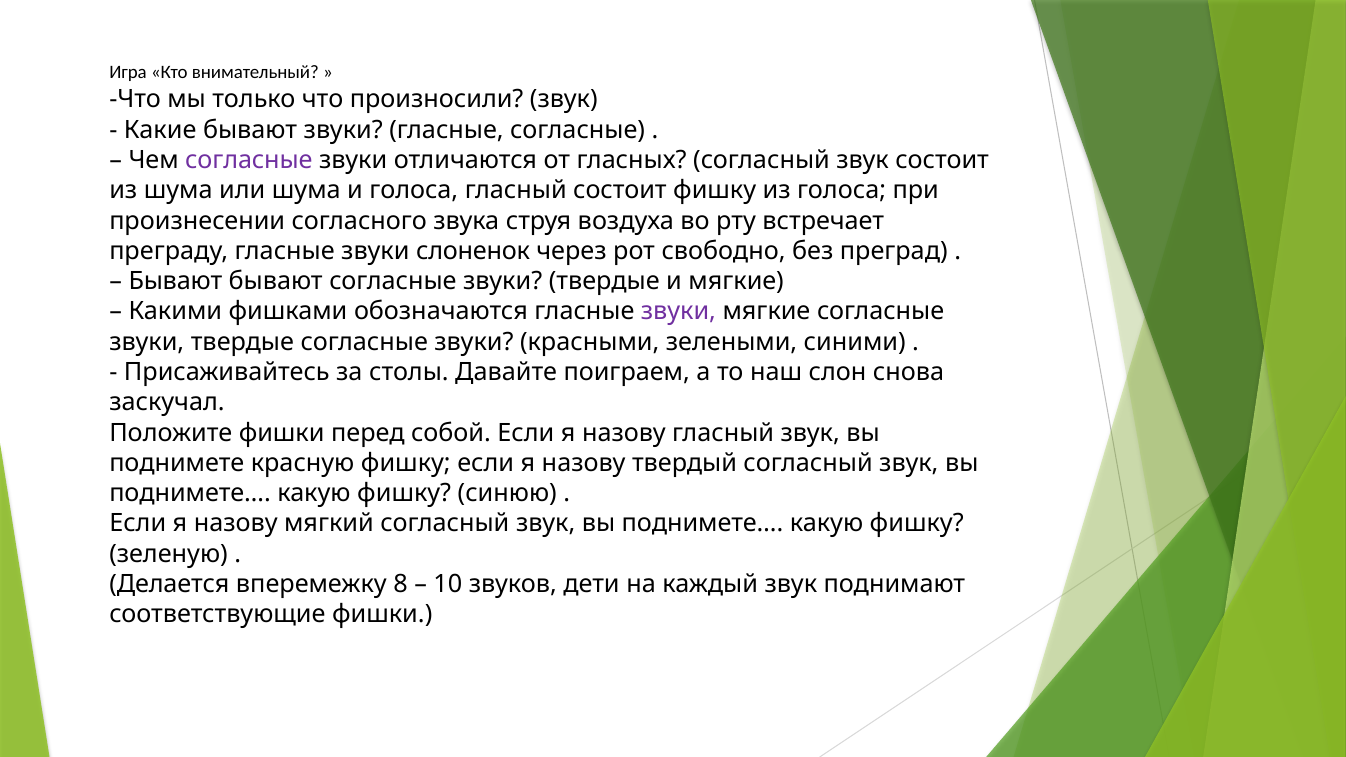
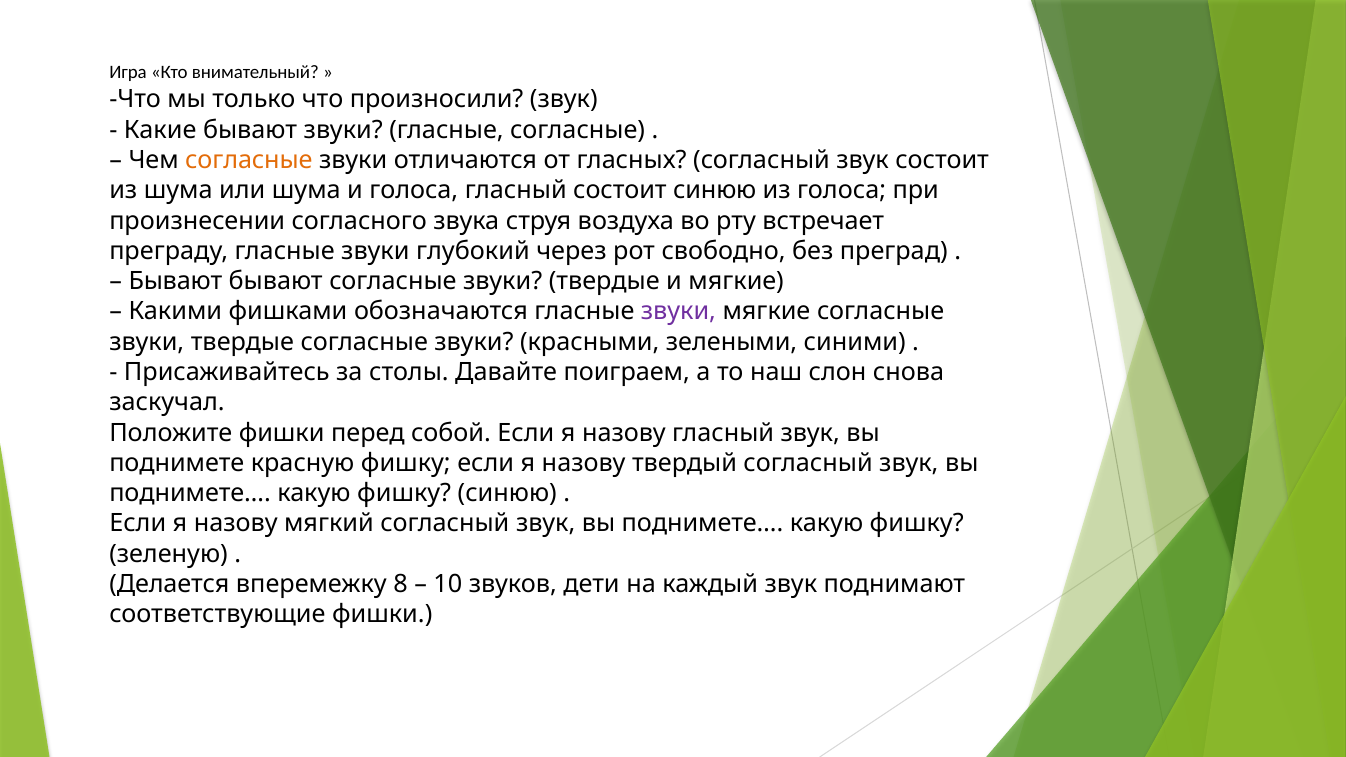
согласные colour: purple -> orange (249, 160)
состоит фишку: фишку -> синюю (715, 190)
слоненок: слоненок -> глубокий (473, 251)
